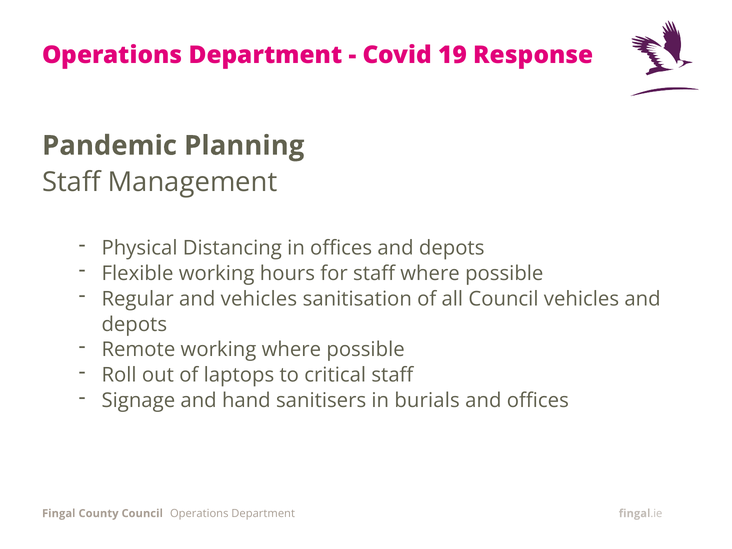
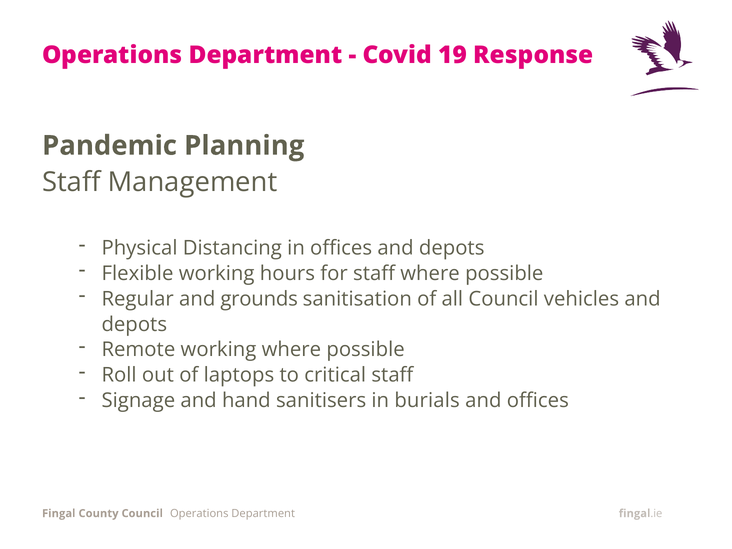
and vehicles: vehicles -> grounds (259, 299)
